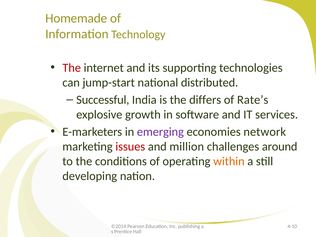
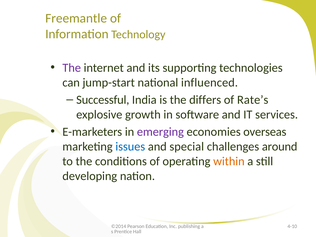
Homemade: Homemade -> Freemantle (76, 18)
The colour: red -> purple (72, 68)
distributed: distributed -> influenced (210, 83)
network: network -> overseas (265, 132)
issues colour: red -> blue (130, 146)
million: million -> special (187, 146)
